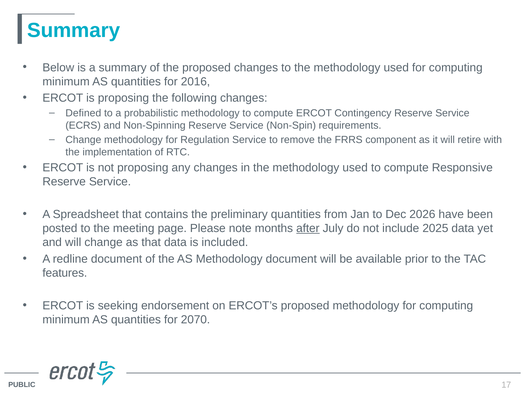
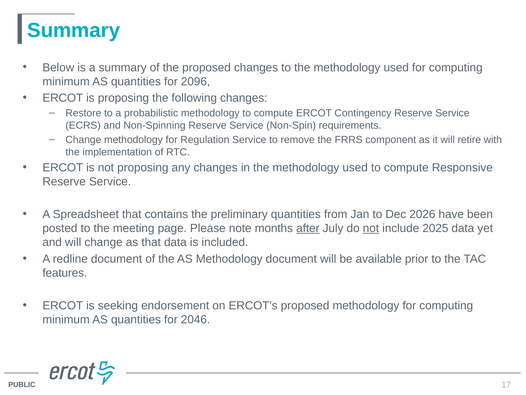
2016: 2016 -> 2096 (195, 81)
Defined: Defined -> Restore (83, 113)
not underline: none -> present (371, 228)
2070: 2070 -> 2046 (195, 319)
